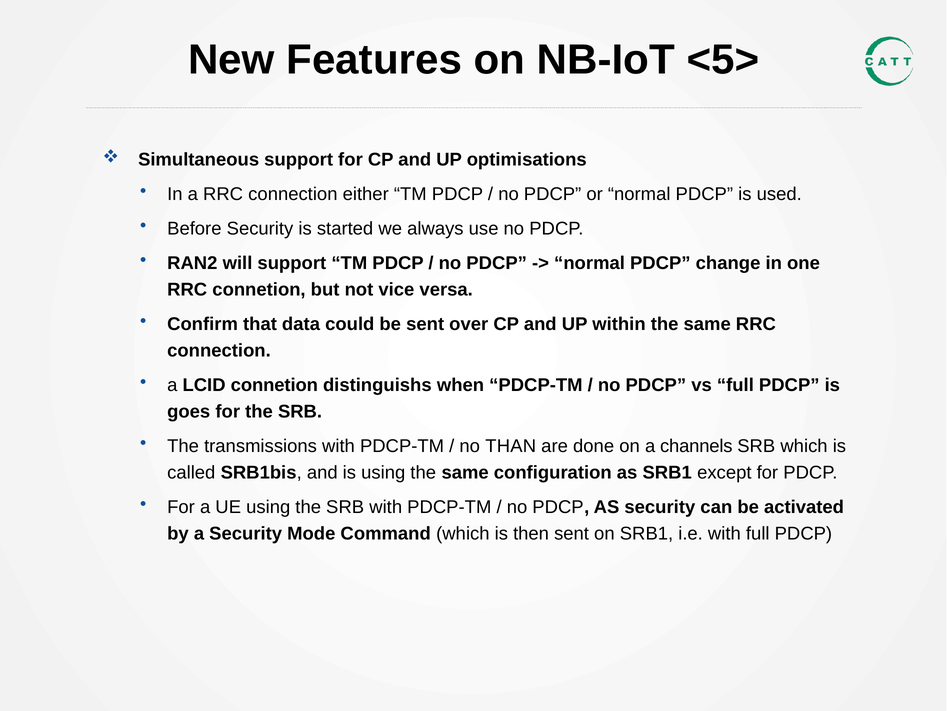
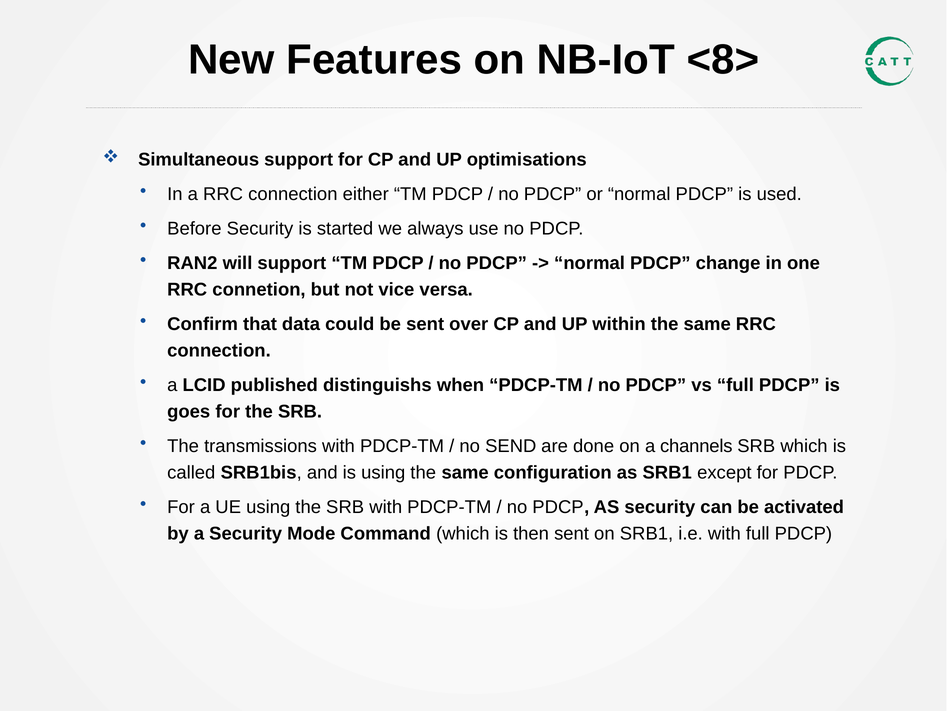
<5>: <5> -> <8> (723, 60)
LCID connetion: connetion -> published (274, 385)
THAN: THAN -> SEND (511, 446)
